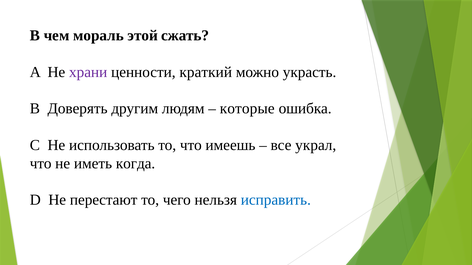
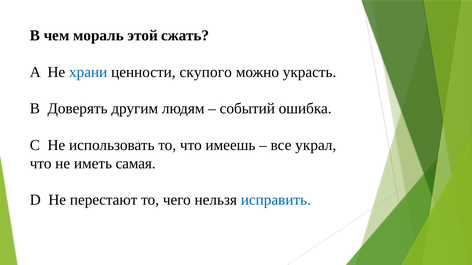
храни colour: purple -> blue (88, 72)
краткий: краткий -> скупого (206, 72)
которые: которые -> событий (247, 109)
когда: когда -> самая (136, 164)
